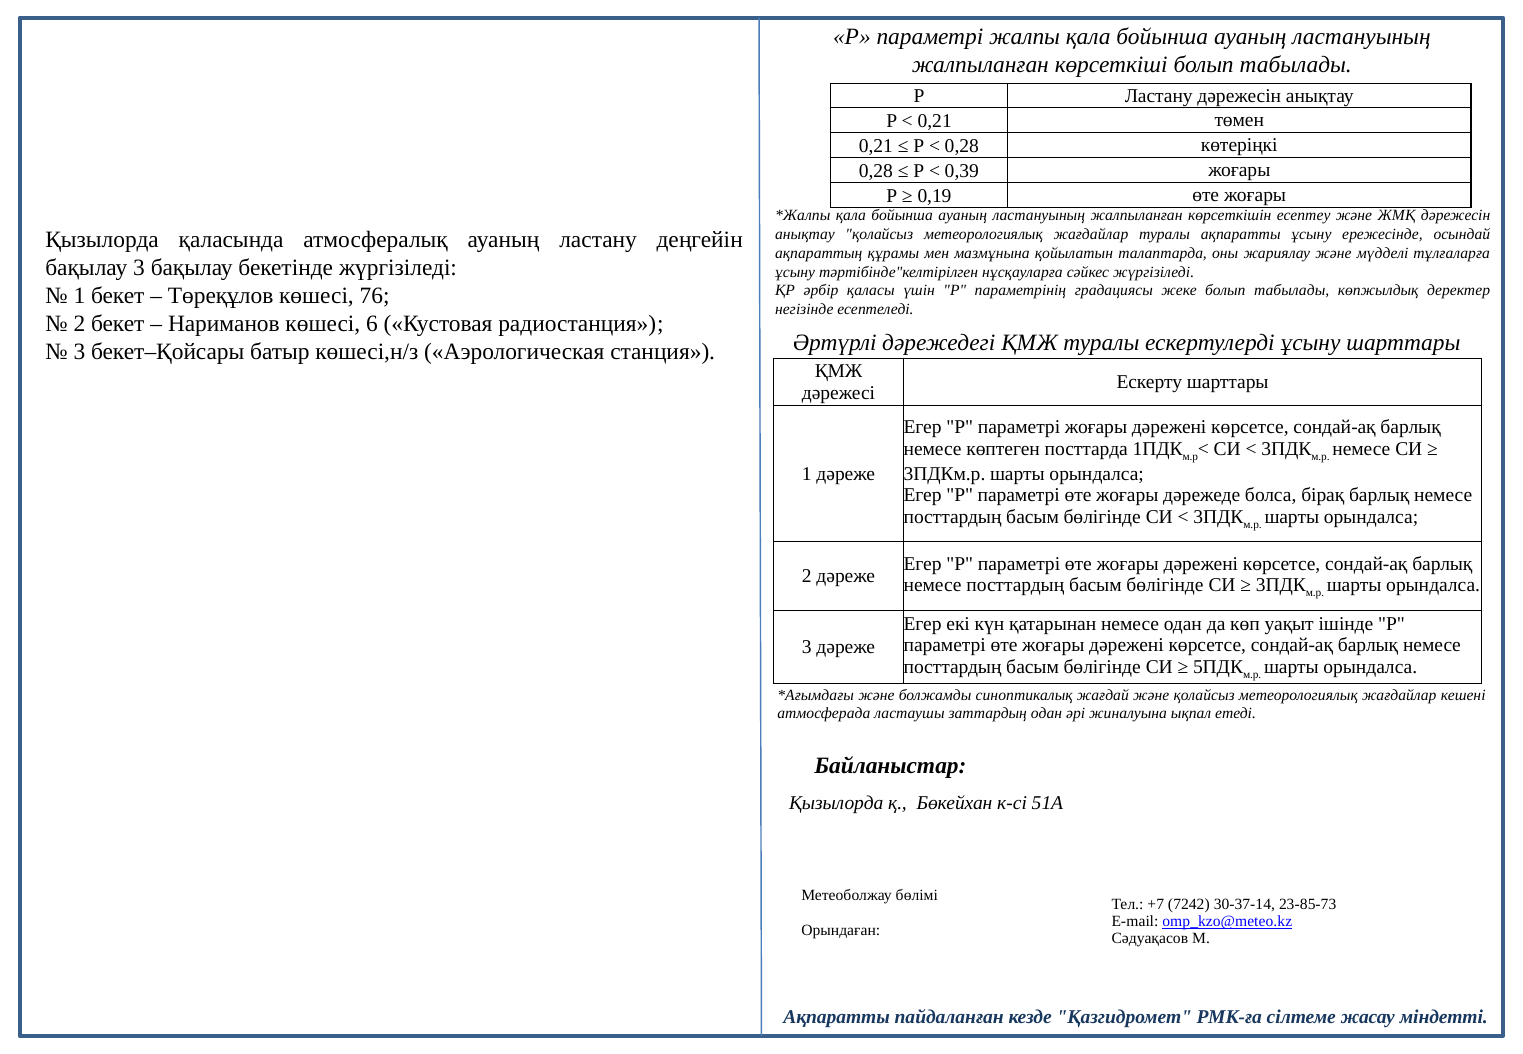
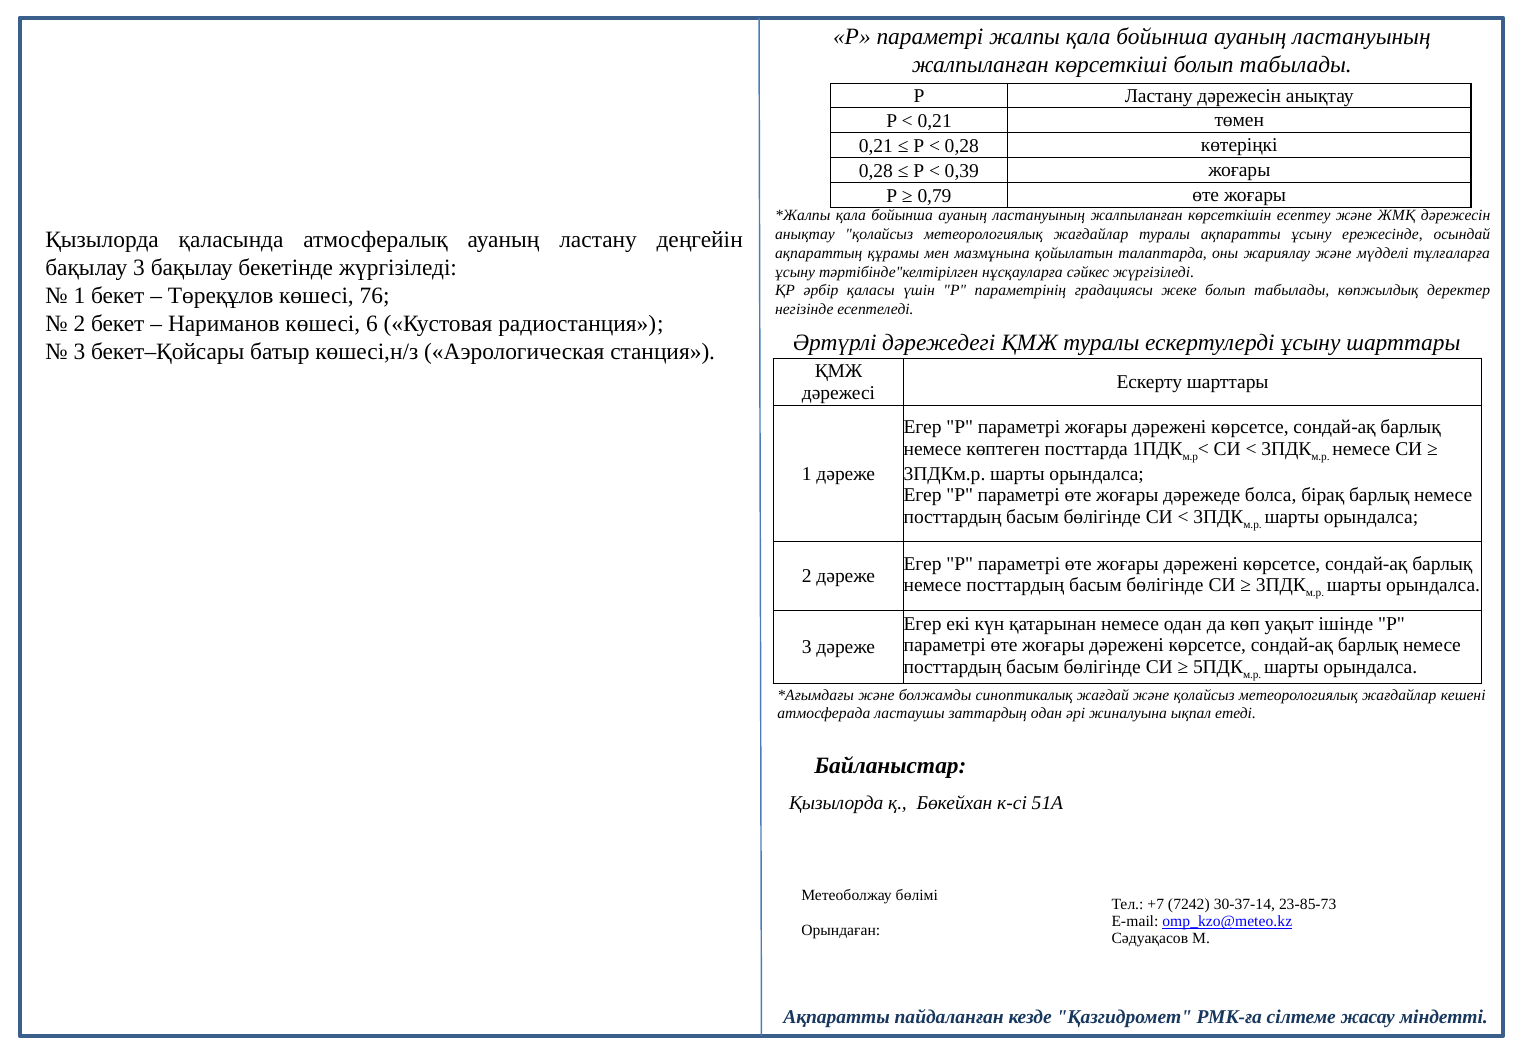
0,19: 0,19 -> 0,79 (935, 196)
